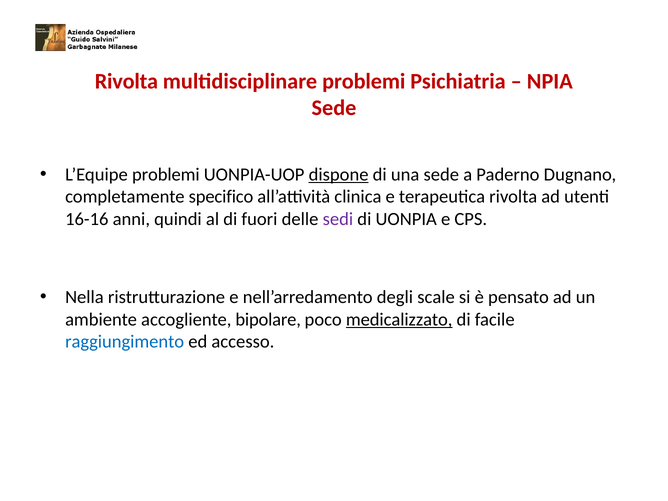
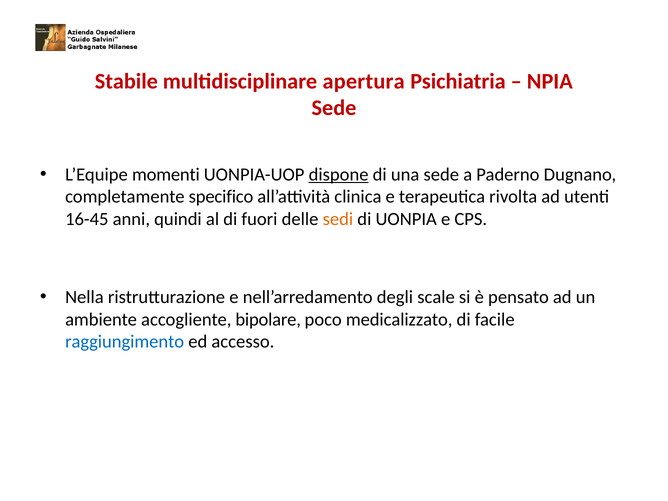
Rivolta: Rivolta -> Stabile (126, 81)
multidisciplinare problemi: problemi -> apertura (364, 81)
L’Equipe problemi: problemi -> momenti (166, 174)
16-16: 16-16 -> 16-45 (87, 219)
sedi colour: purple -> orange (338, 219)
medicalizzato underline: present -> none (399, 319)
